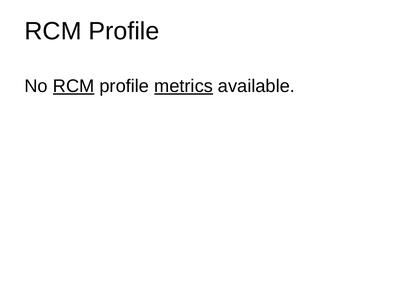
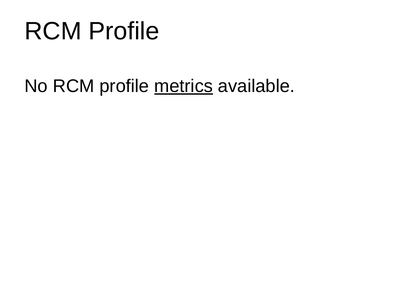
RCM underline: present -> none (74, 86)
